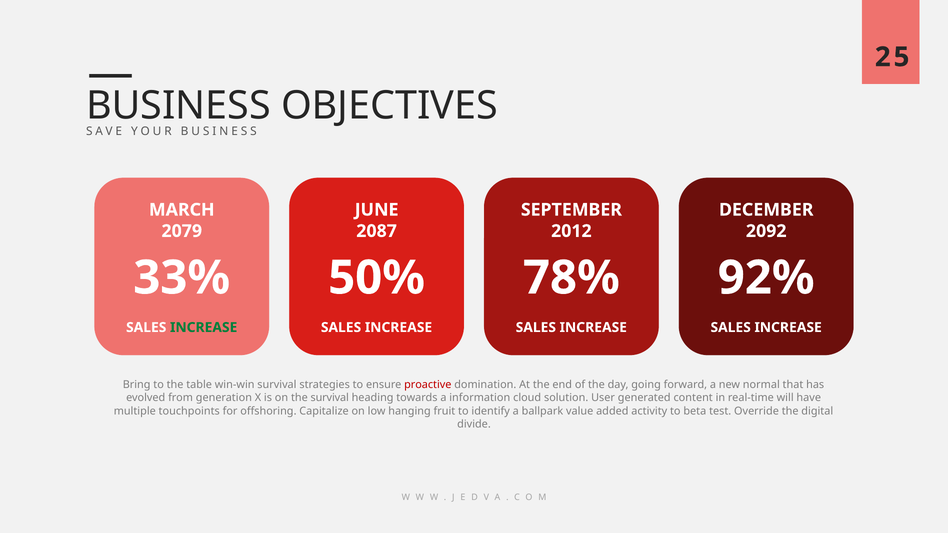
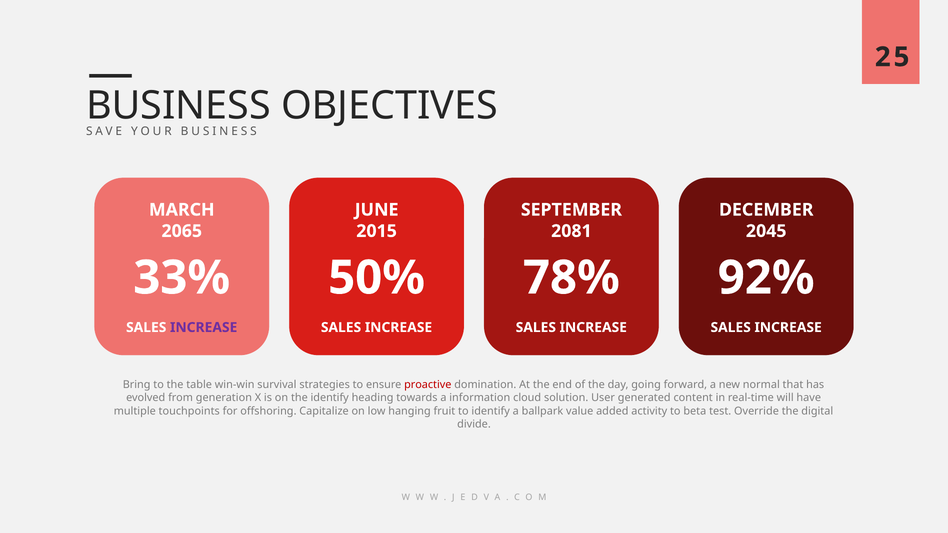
2079: 2079 -> 2065 (182, 231)
2087: 2087 -> 2015 (377, 231)
2012: 2012 -> 2081 (571, 231)
2092: 2092 -> 2045 (766, 231)
INCREASE colour: green -> purple (204, 328)
the survival: survival -> identify (330, 398)
